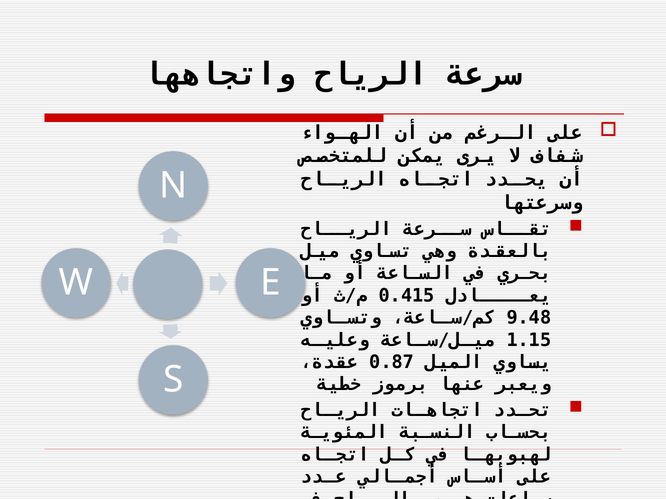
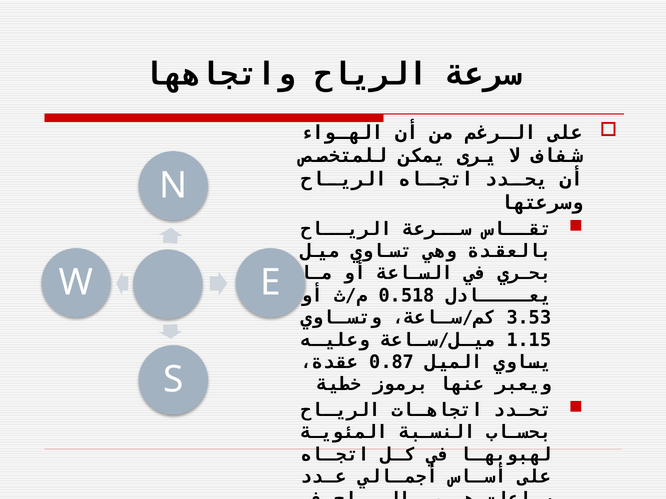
0.415: 0.415 -> 0.518 (407, 296)
9.48: 9.48 -> 3.53 (529, 318)
